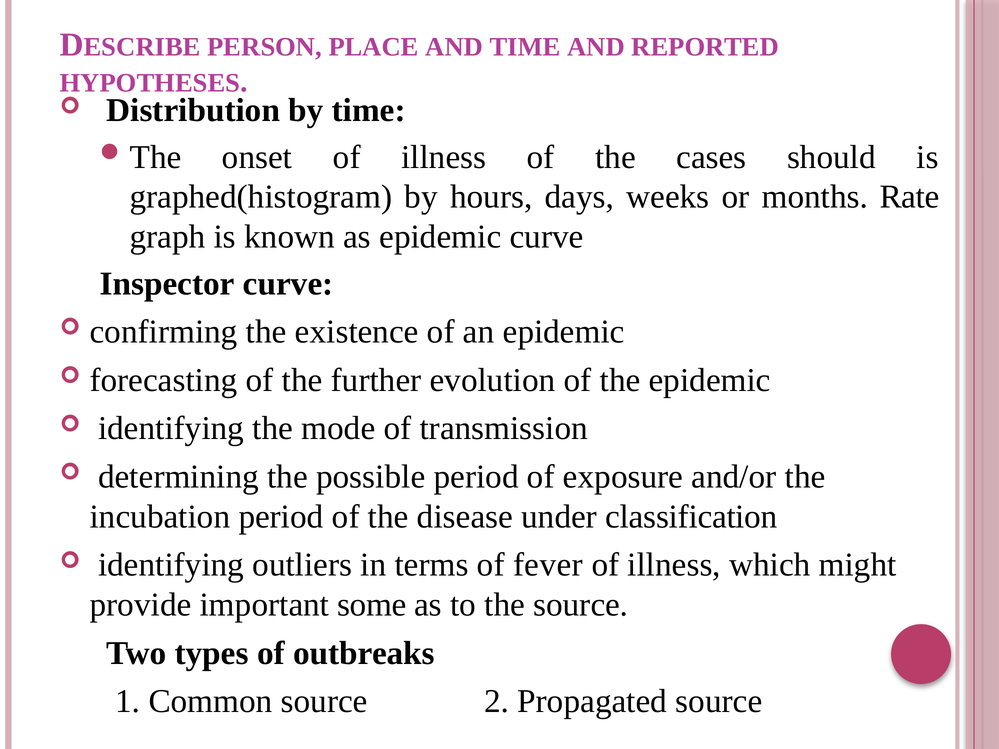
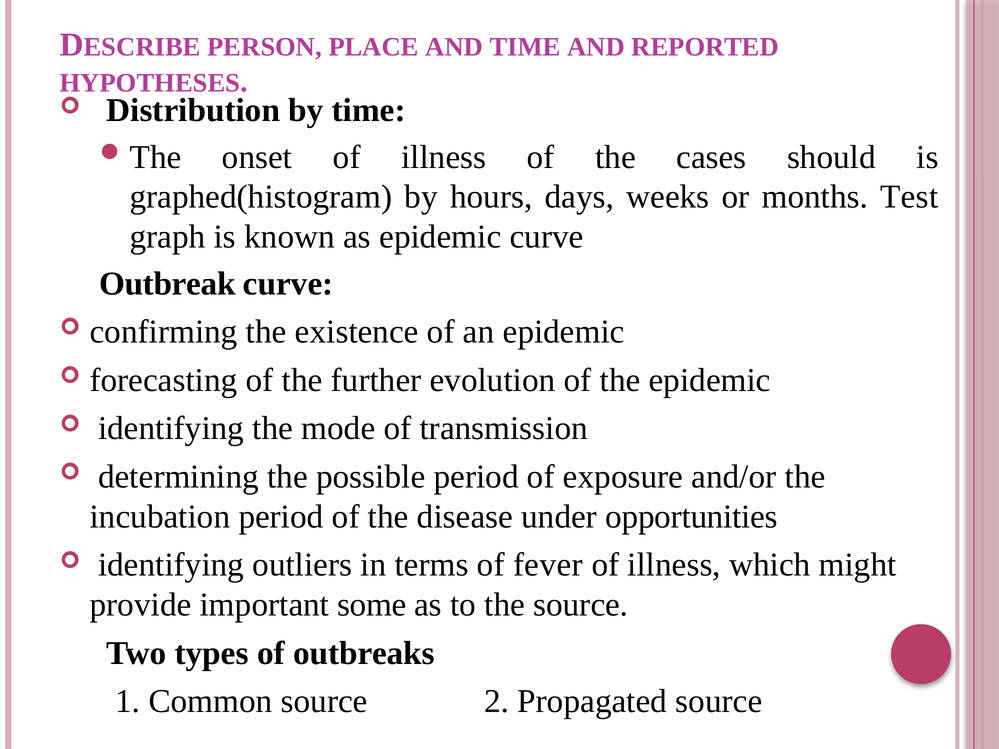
Rate: Rate -> Test (909, 197)
Inspector: Inspector -> Outbreak (167, 284)
classification: classification -> opportunities (691, 517)
